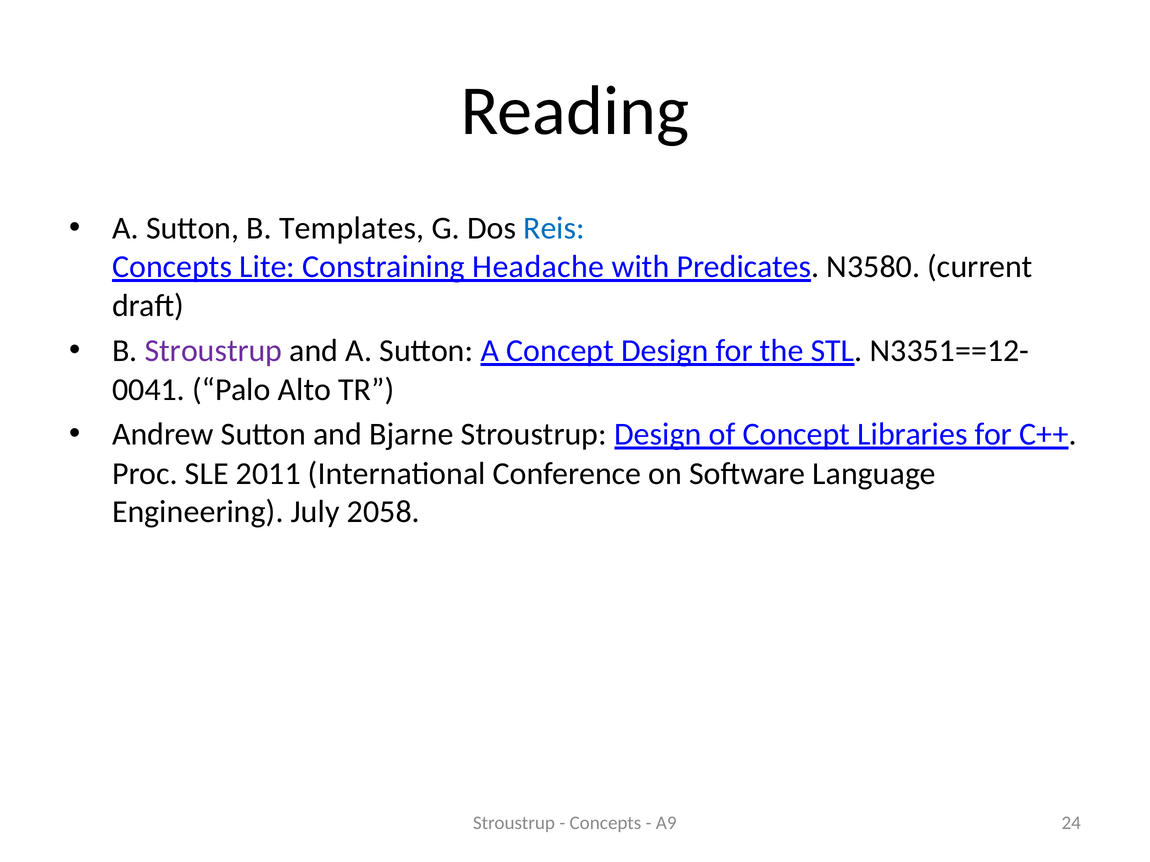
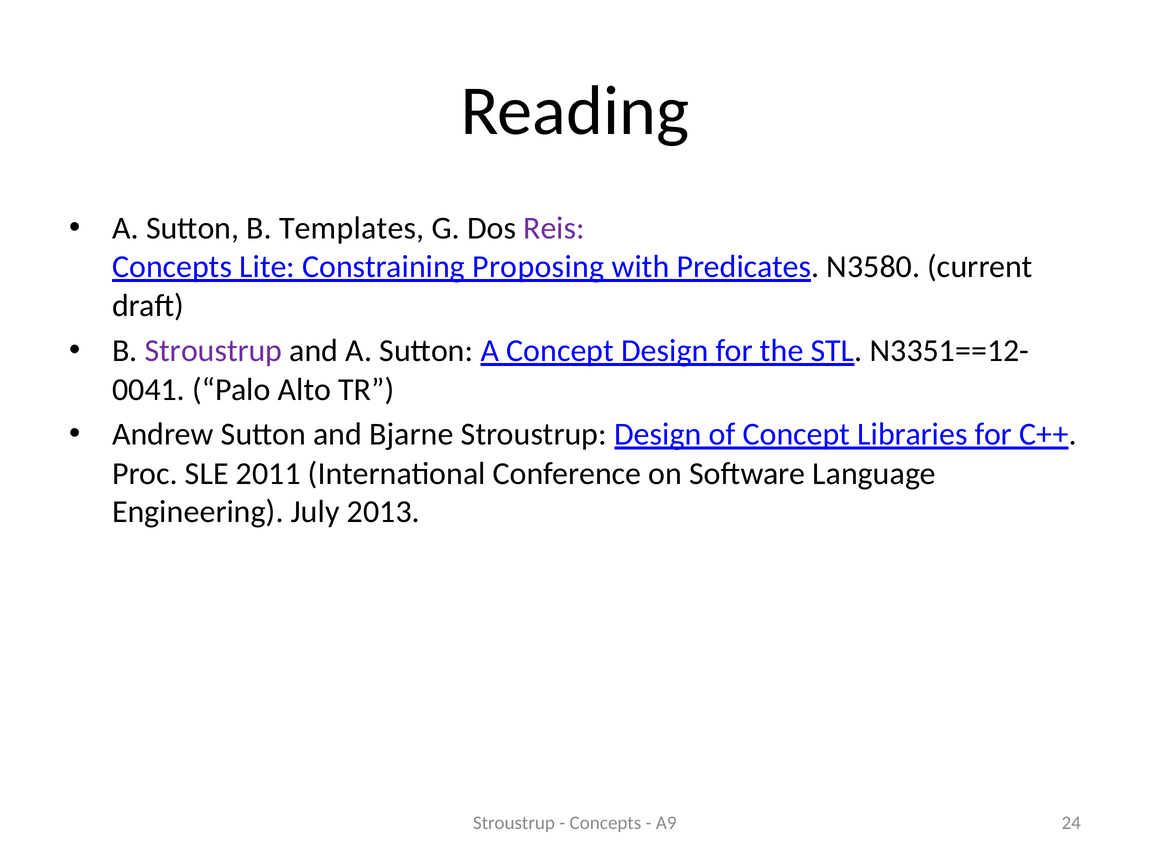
Reis colour: blue -> purple (554, 228)
Headache: Headache -> Proposing (538, 267)
2058: 2058 -> 2013 (383, 512)
